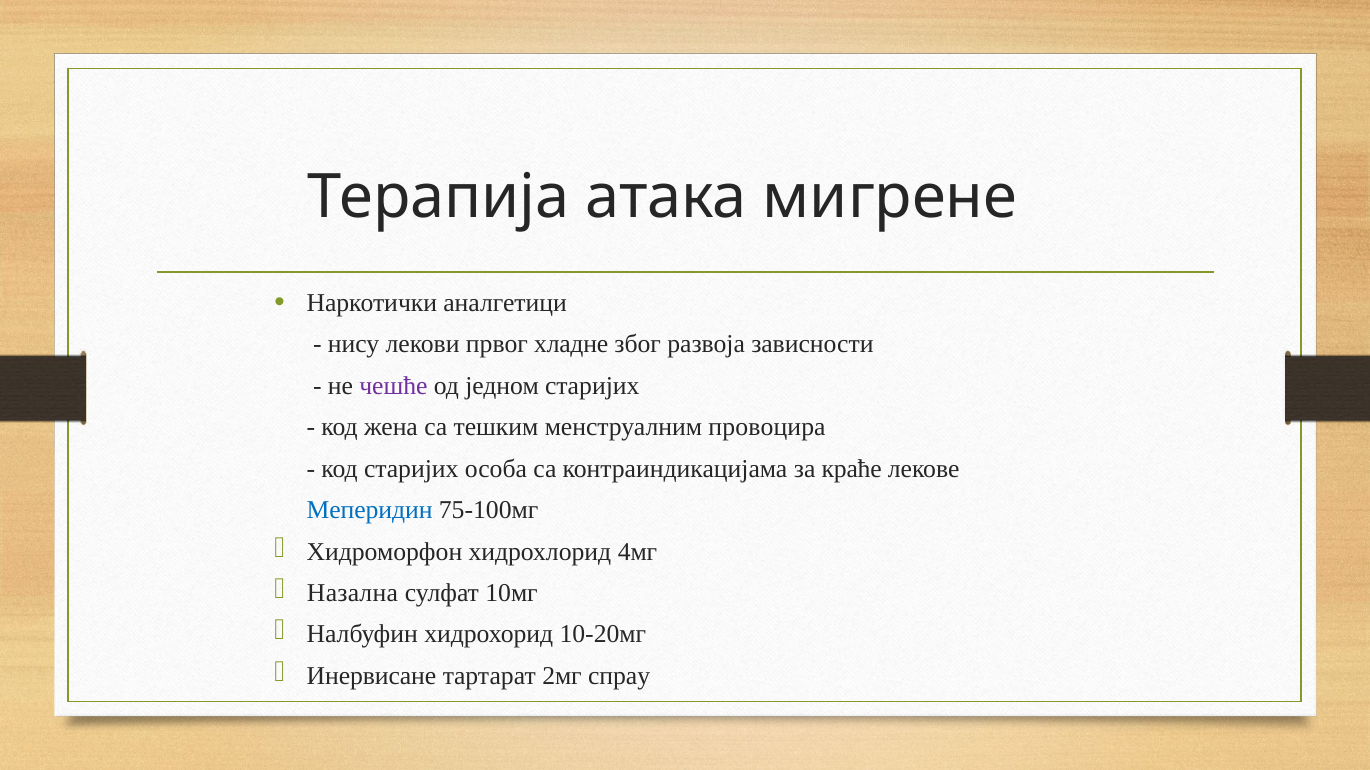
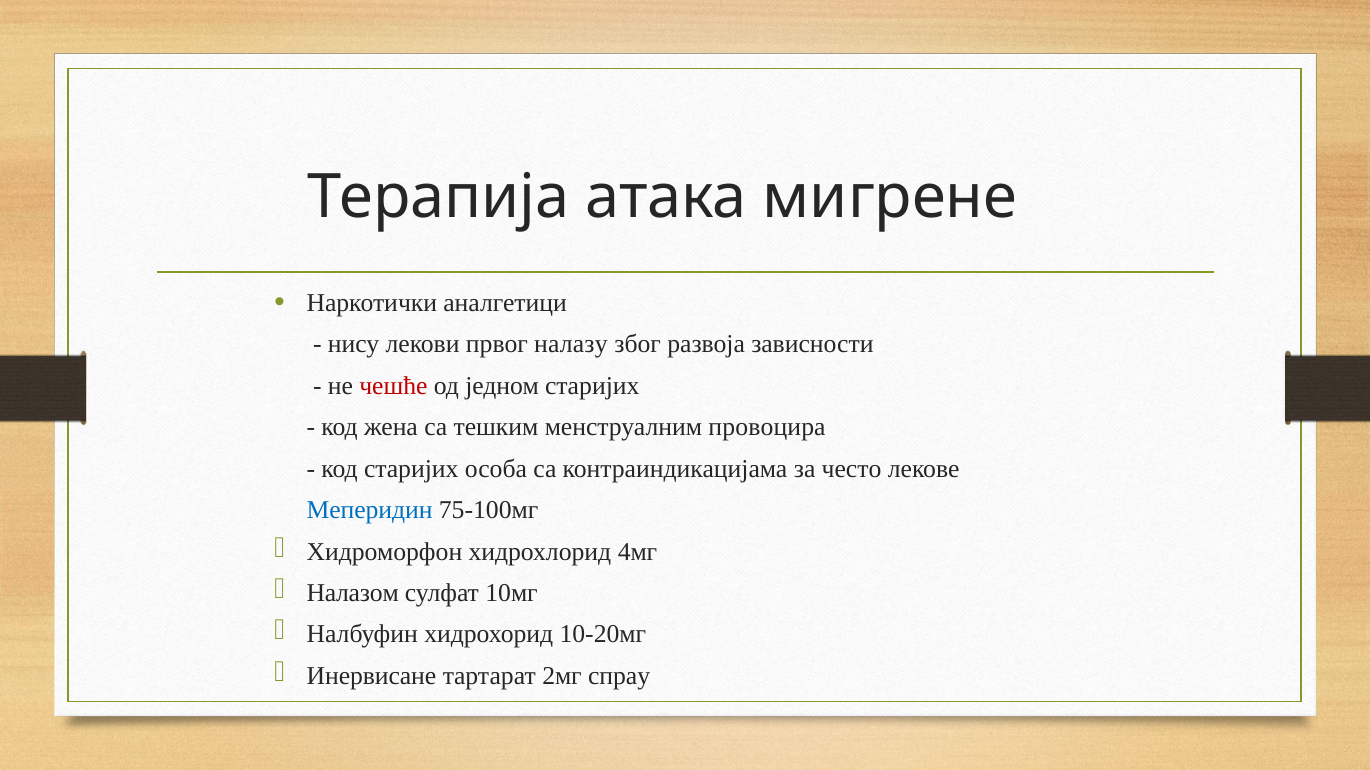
хладне: хладне -> налазу (571, 345)
чешће colour: purple -> red (393, 386)
краће: краће -> често (852, 469)
Назална: Назална -> Налазом (353, 593)
